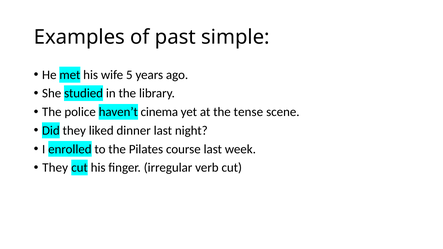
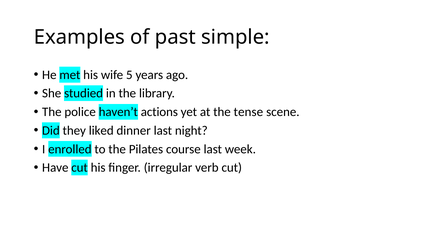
cinema: cinema -> actions (159, 112)
They: They -> Have (55, 168)
